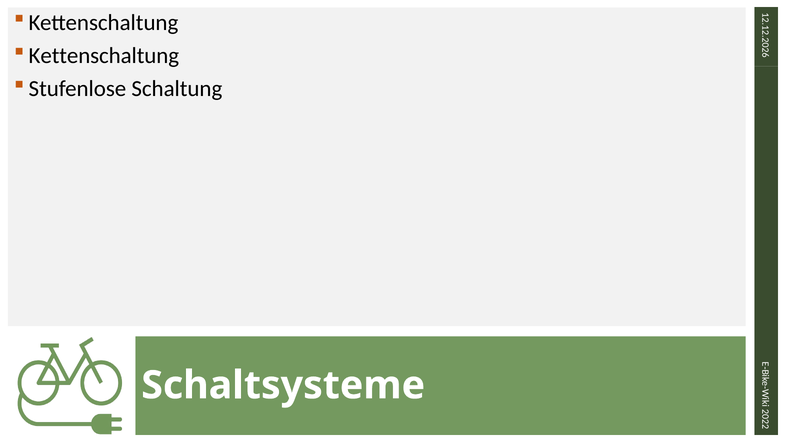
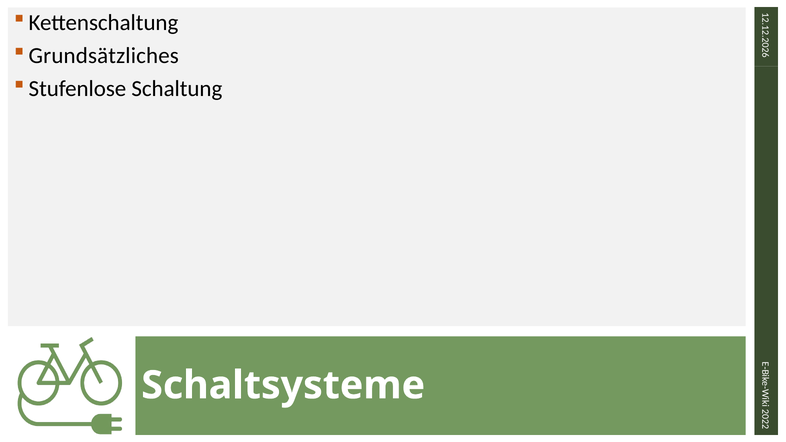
Kettenschaltung: Kettenschaltung -> Grundsätzliches (104, 56)
